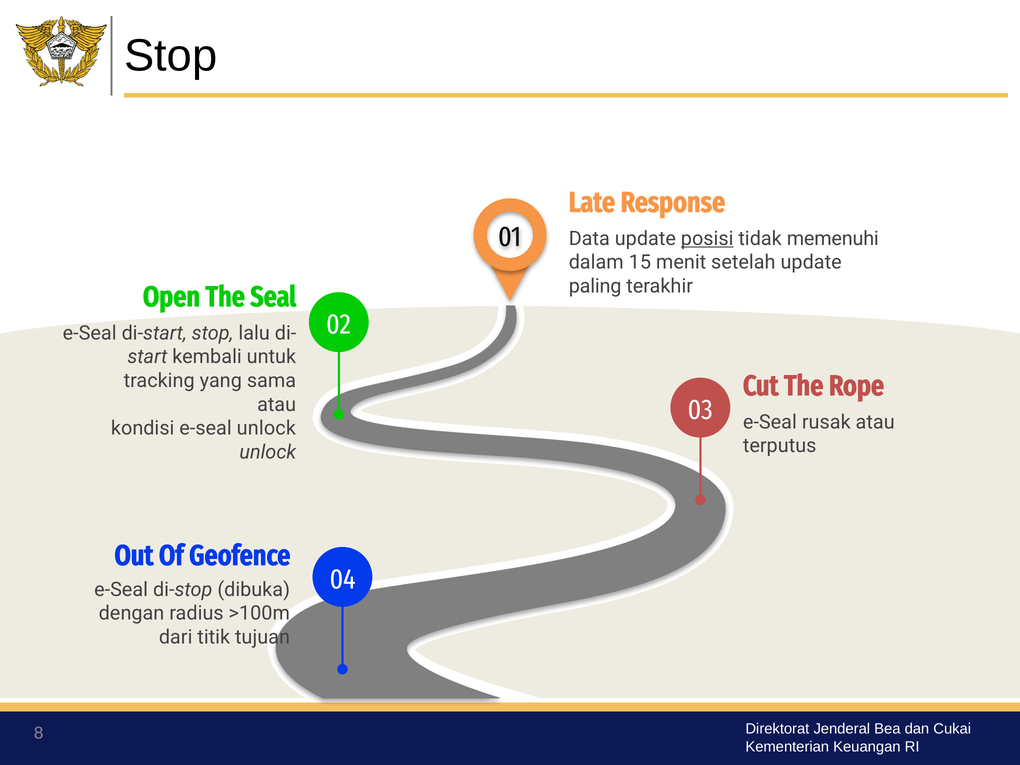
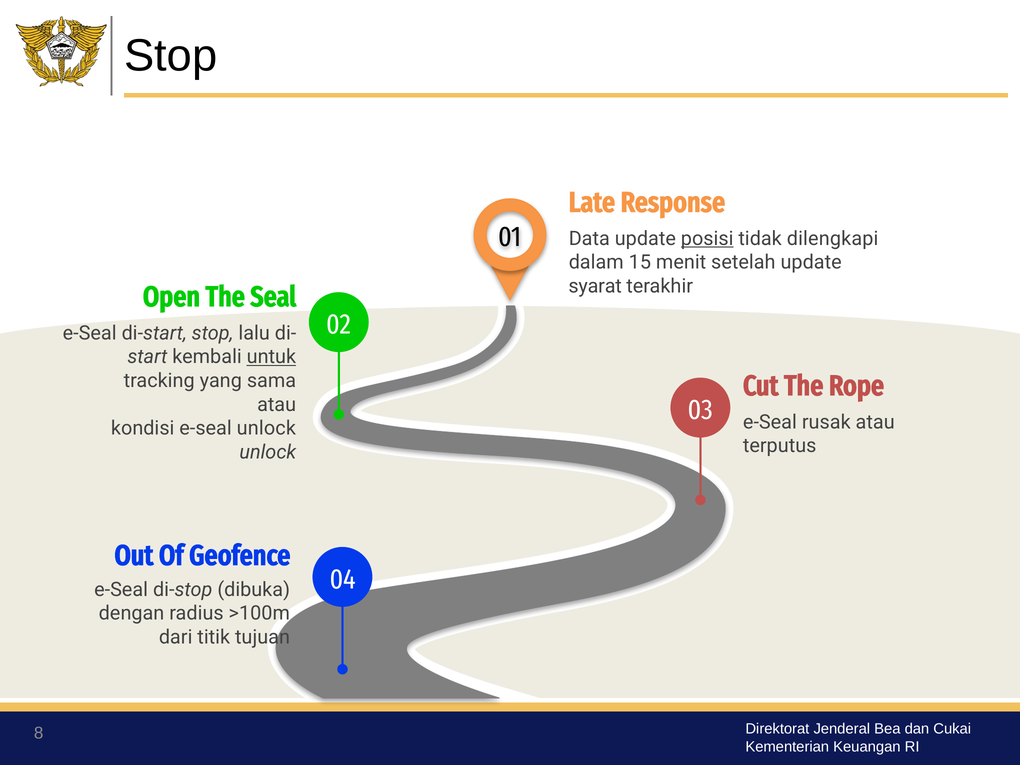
memenuhi: memenuhi -> dilengkapi (833, 239)
paling: paling -> syarat (595, 286)
untuk underline: none -> present (271, 357)
